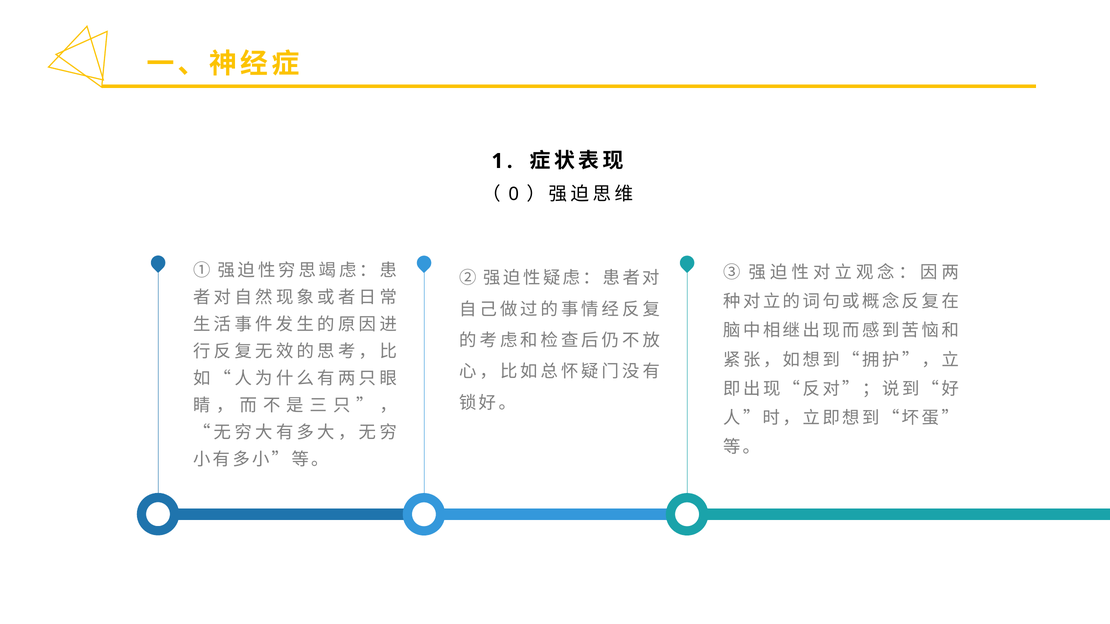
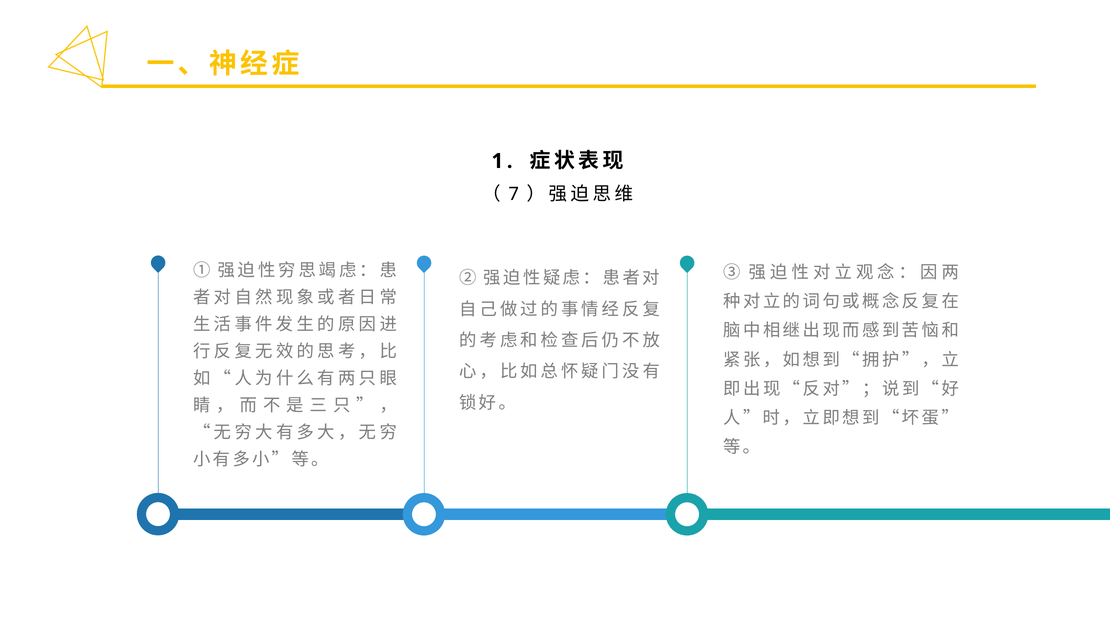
0: 0 -> 7 (514, 194)
